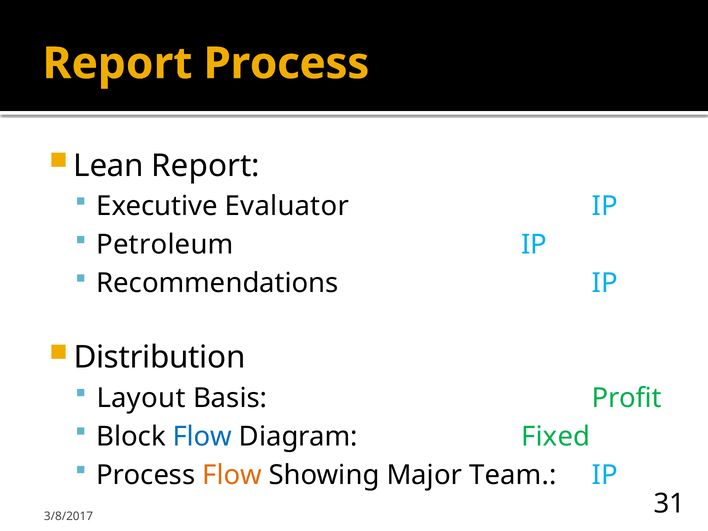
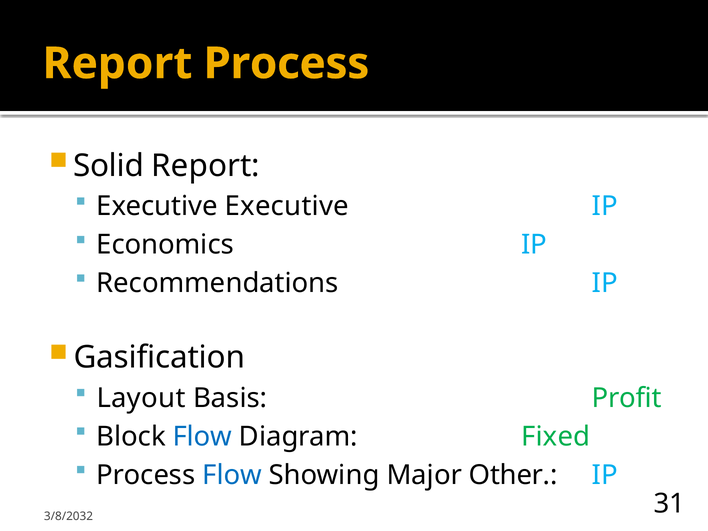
Lean: Lean -> Solid (109, 166)
Executive Evaluator: Evaluator -> Executive (287, 206)
Petroleum: Petroleum -> Economics (165, 245)
Distribution: Distribution -> Gasification (159, 357)
Flow colour: orange -> blue (232, 475)
Team: Team -> Other (513, 475)
3/8/2017: 3/8/2017 -> 3/8/2032 (68, 516)
